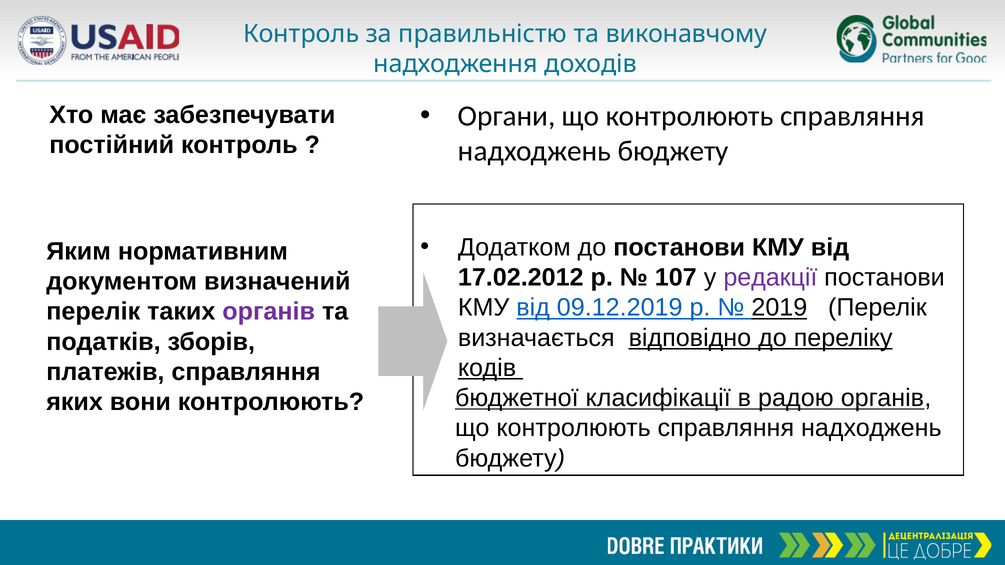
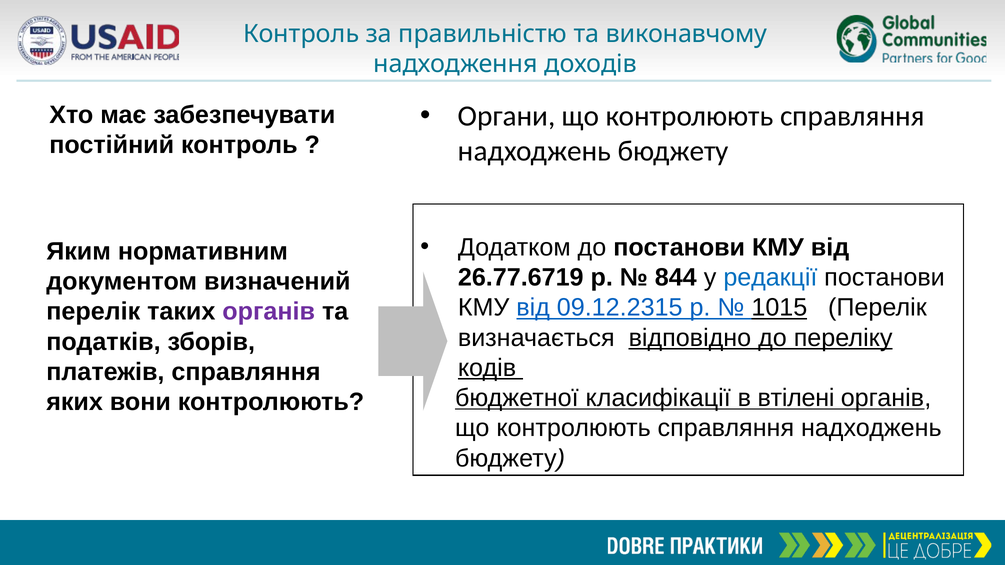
17.02.2012: 17.02.2012 -> 26.77.6719 (521, 278)
107: 107 -> 844 (676, 278)
редакції colour: purple -> blue (770, 278)
09.12.2019: 09.12.2019 -> 09.12.2315 (620, 308)
2019: 2019 -> 1015 (779, 308)
радою: радою -> втілені (796, 398)
